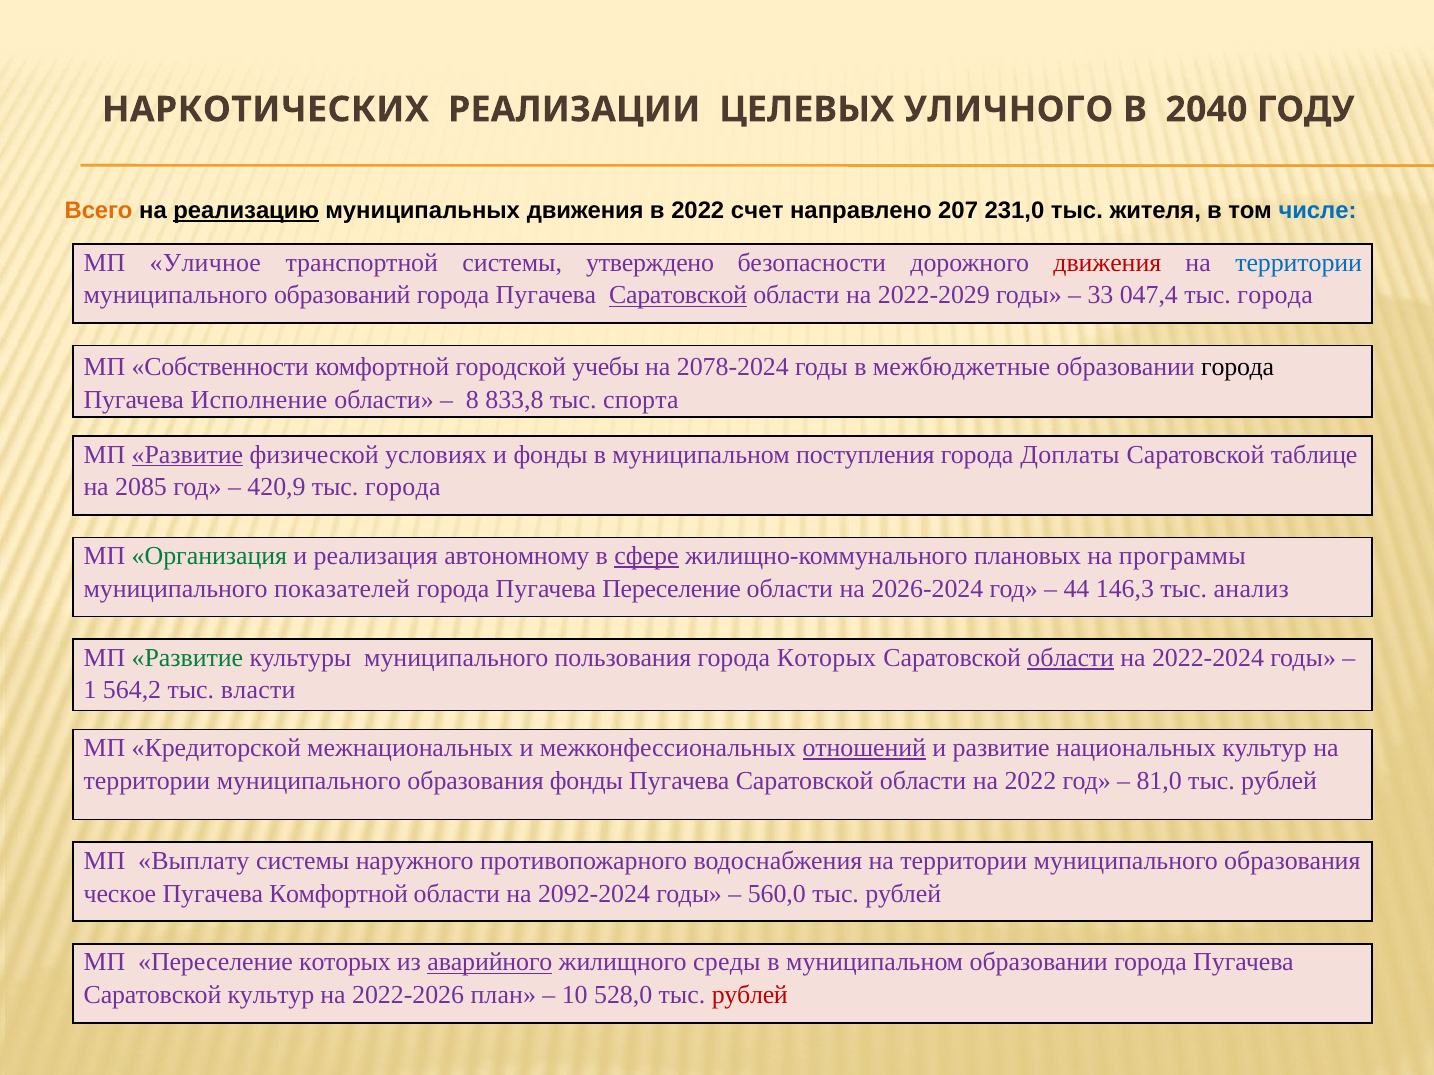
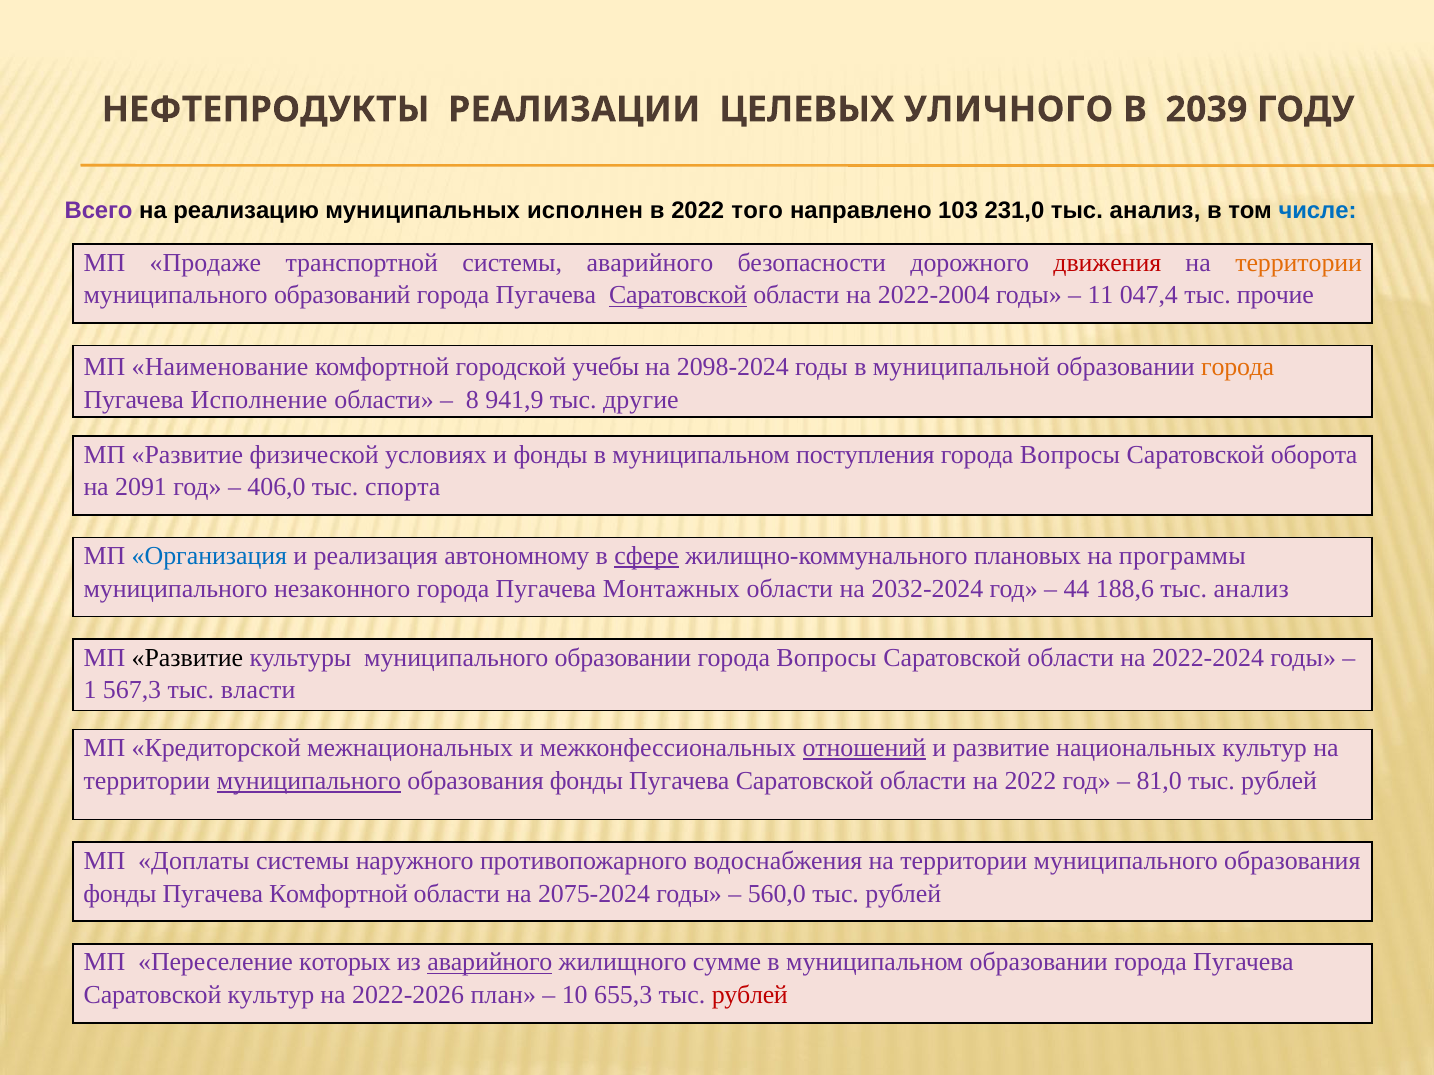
НАРКОТИЧЕСКИХ: НАРКОТИЧЕСКИХ -> НЕФТЕПРОДУКТЫ (266, 110)
2040: 2040 -> 2039 (1206, 110)
Всего colour: orange -> purple (99, 211)
реализацию underline: present -> none (246, 211)
муниципальных движения: движения -> исполнен (585, 211)
счет: счет -> того (757, 211)
207: 207 -> 103 (958, 211)
231,0 тыс жителя: жителя -> анализ (1155, 211)
Уличное: Уличное -> Продаже (205, 263)
системы утверждено: утверждено -> аварийного (650, 263)
территории colour: blue -> orange (1299, 263)
2022-2029: 2022-2029 -> 2022-2004 (934, 295)
33: 33 -> 11 (1100, 295)
047,4 тыс города: города -> прочие (1275, 295)
Собственности: Собственности -> Наименование (220, 367)
2078-2024: 2078-2024 -> 2098-2024 (733, 367)
межбюджетные: межбюджетные -> муниципальной (961, 367)
города colour: black -> orange (1238, 367)
833,8: 833,8 -> 941,9 (514, 400)
спорта: спорта -> другие (641, 400)
Развитие underline: present -> none (187, 455)
Доплаты: Доплаты -> Вопросы (1070, 455)
таблице: таблице -> оборота (1314, 455)
2085: 2085 -> 2091 (141, 487)
420,9: 420,9 -> 406,0 (277, 487)
города: города -> спорта (403, 487)
Организация colour: green -> blue (209, 556)
показателей: показателей -> незаконного (342, 589)
Пугачева Переселение: Переселение -> Монтажных (671, 589)
2026-2024: 2026-2024 -> 2032-2024 (927, 589)
146,3: 146,3 -> 188,6 (1125, 589)
Развитие colour: green -> black (187, 658)
муниципального пользования: пользования -> образовании (623, 658)
Которых: Которых -> Вопросы (827, 658)
области underline: present -> none (1071, 658)
564,2: 564,2 -> 567,3 (132, 691)
муниципального underline: none -> present (309, 781)
Выплату: Выплату -> Доплаты (194, 861)
ческое: ческое -> фонды (120, 894)
2092-2024: 2092-2024 -> 2075-2024 (594, 894)
среды: среды -> сумме (727, 963)
528,0: 528,0 -> 655,3 (623, 996)
